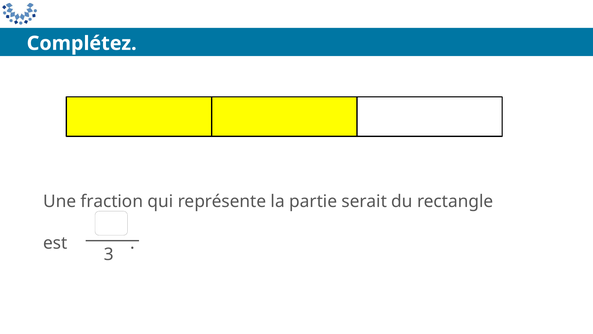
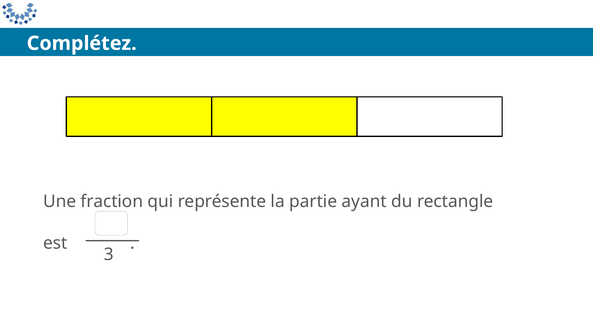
serait: serait -> ayant (364, 201)
